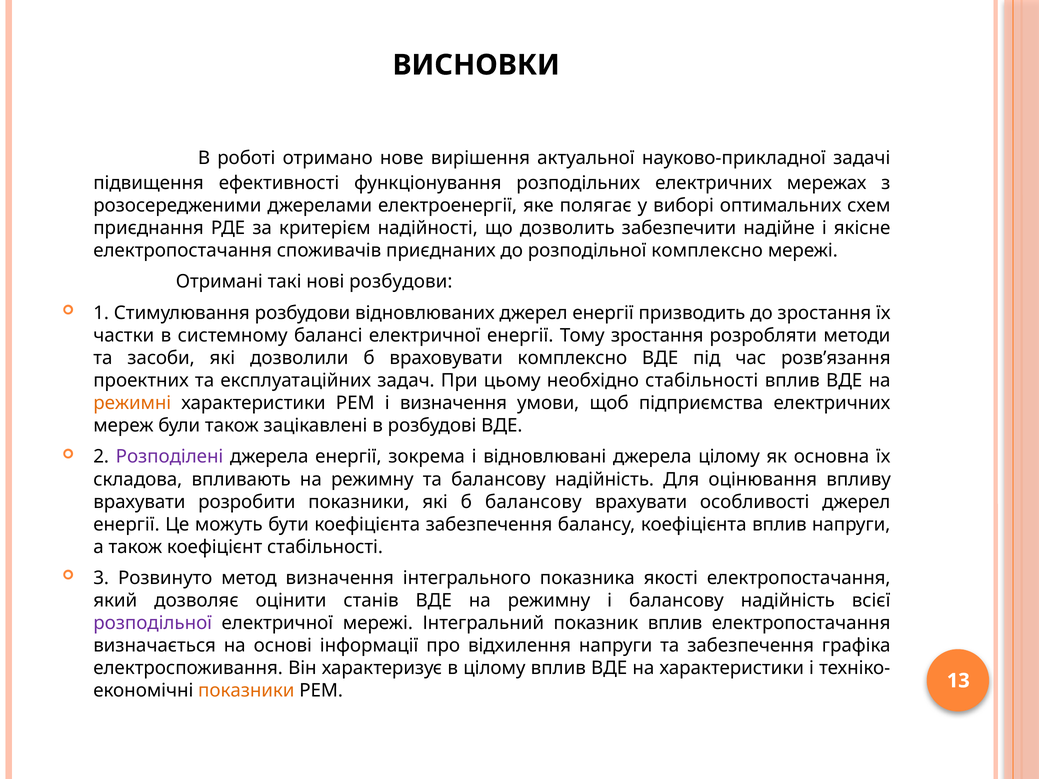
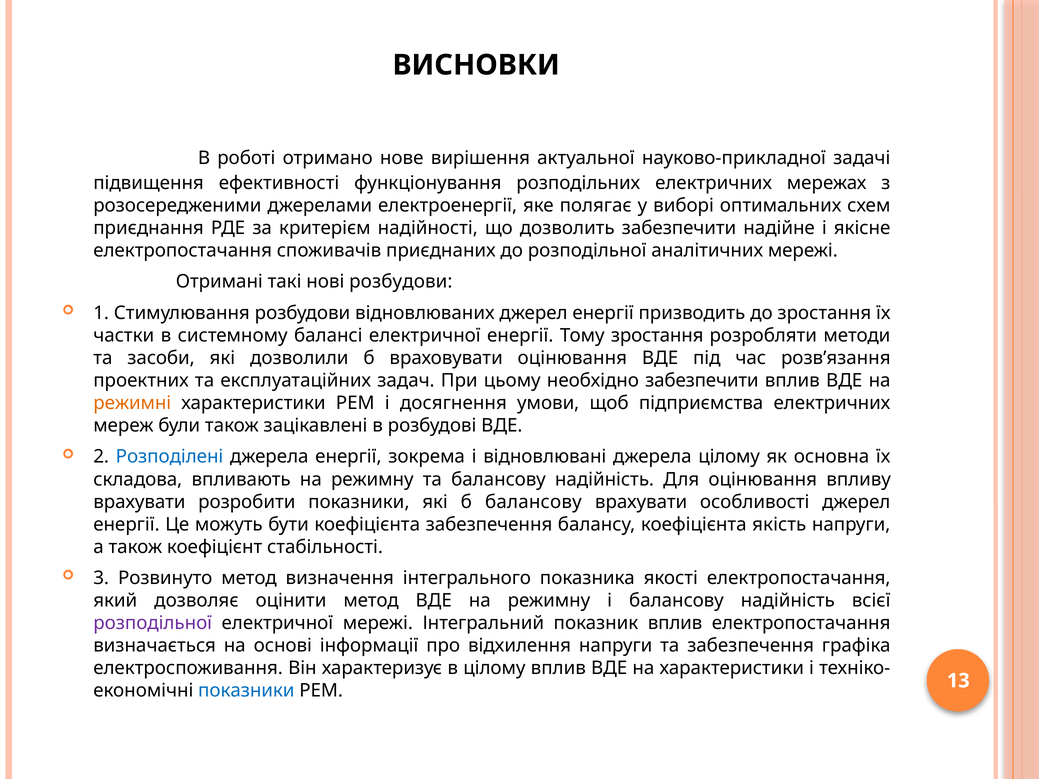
розподільної комплексно: комплексно -> аналітичних (707, 251)
враховувати комплексно: комплексно -> оцінювання (572, 358)
необхідно стабільності: стабільності -> забезпечити (702, 381)
і визначення: визначення -> досягнення (453, 403)
Розподілені colour: purple -> blue (170, 457)
коефіцієнта вплив: вплив -> якість (779, 525)
оцінити станів: станів -> метод (371, 601)
показники colour: orange -> blue (246, 691)
